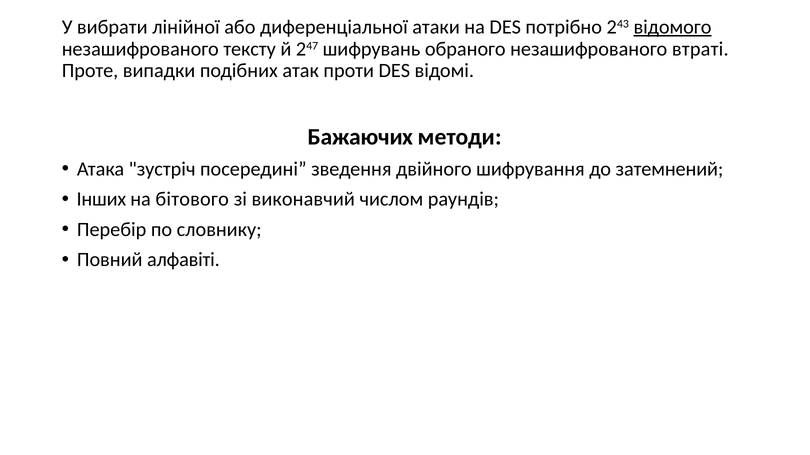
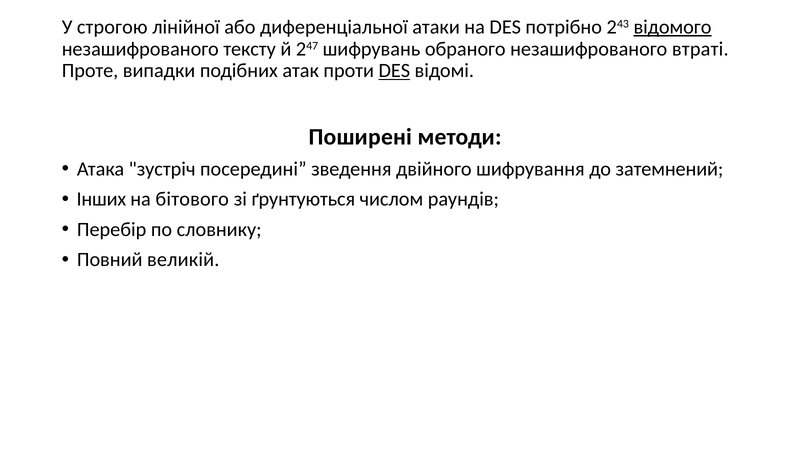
вибрати: вибрати -> строгою (112, 27)
DES underline: none -> present (394, 71)
Бажаючих: Бажаючих -> Поширені (360, 137)
виконавчий: виконавчий -> ґрунтуються (303, 199)
алфавіті: алфавіті -> великій (183, 260)
